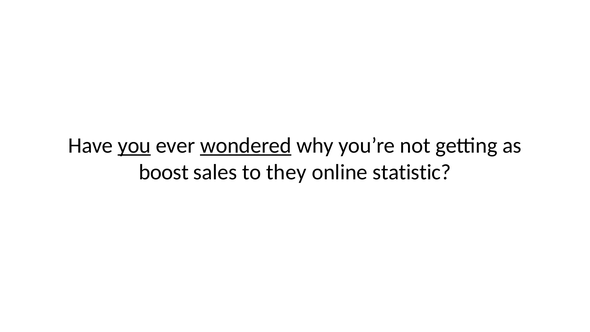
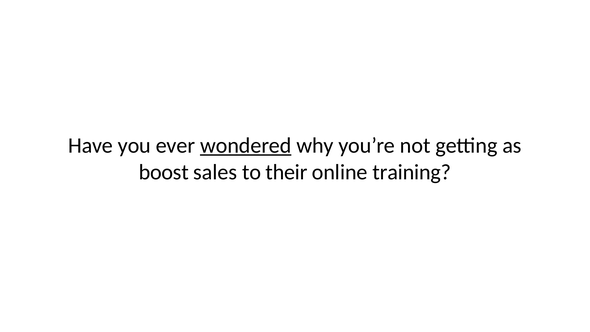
you underline: present -> none (134, 146)
they: they -> their (286, 172)
statistic: statistic -> training (412, 172)
